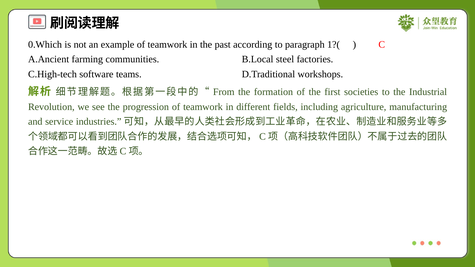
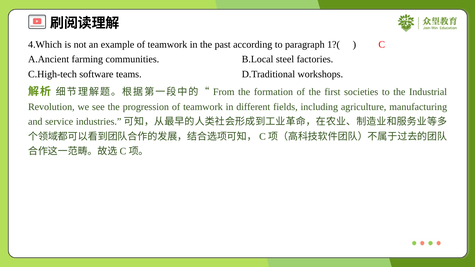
0.Which: 0.Which -> 4.Which (45, 44)
